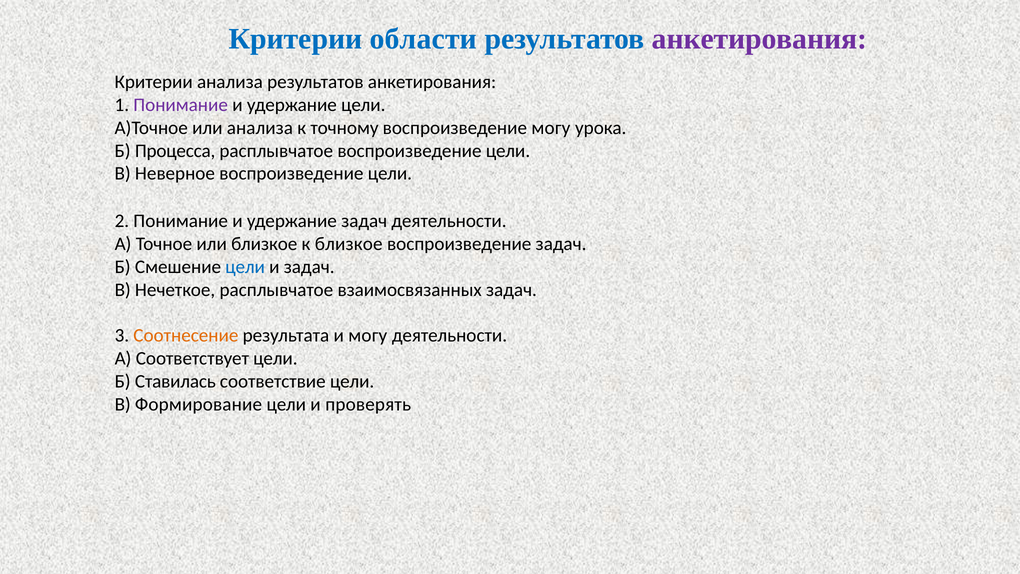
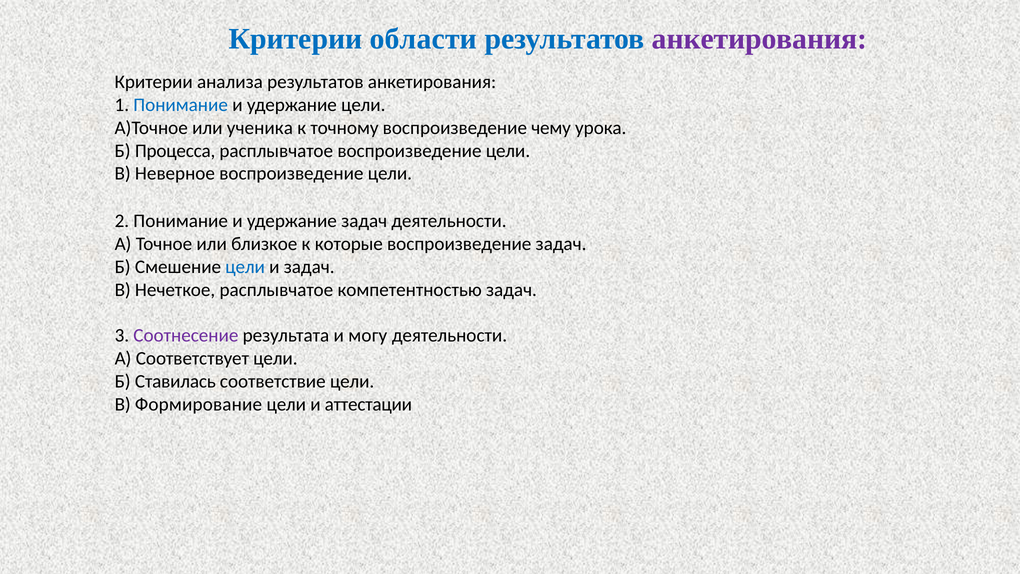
Понимание colour: purple -> blue (181, 105)
или анализа: анализа -> ученика (260, 128)
воспроизведение могу: могу -> чему (551, 128)
к близкое: близкое -> которые (349, 244)
взаимосвязанных: взаимосвязанных -> компетентностью (410, 290)
Соотнесение colour: orange -> purple (186, 335)
проверять: проверять -> аттестации (368, 404)
